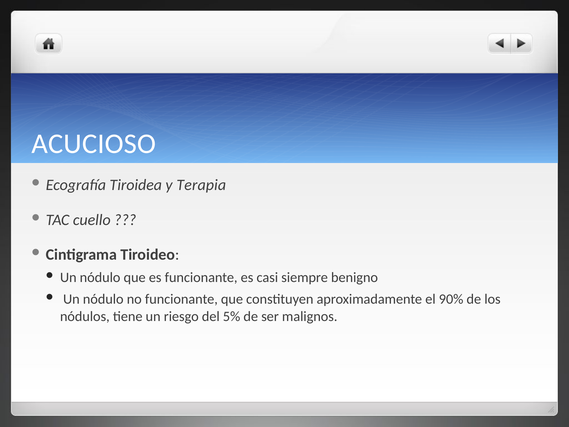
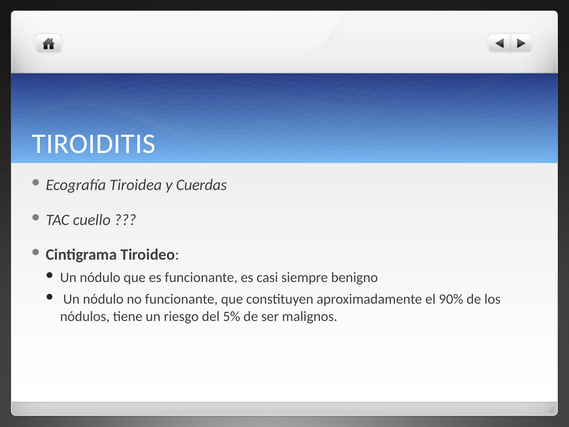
ACUCIOSO: ACUCIOSO -> TIROIDITIS (94, 144)
Terapia: Terapia -> Cuerdas (201, 185)
